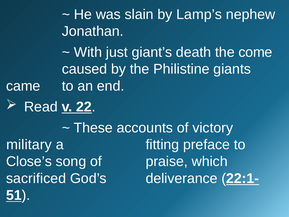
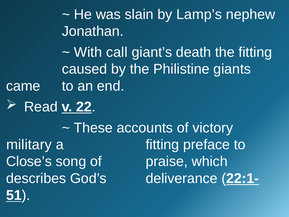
just: just -> call (117, 52)
the come: come -> fitting (255, 52)
sacrificed: sacrificed -> describes (36, 178)
